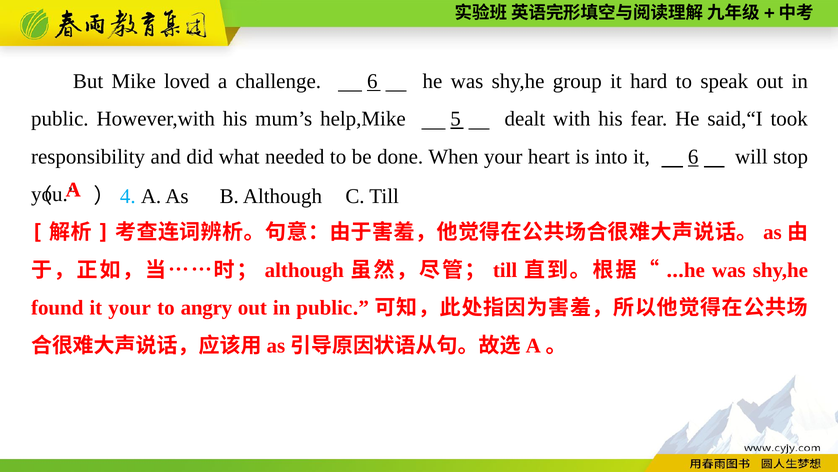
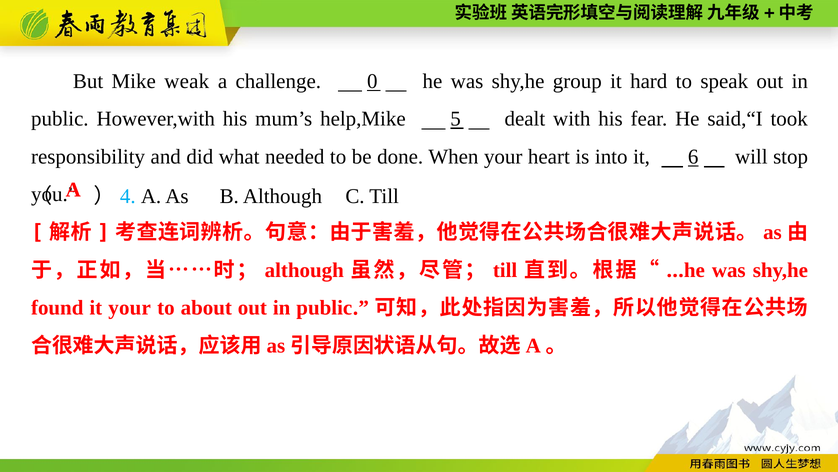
loved: loved -> weak (187, 81)
challenge 6: 6 -> 0 (372, 81)
angry: angry -> about (206, 307)
